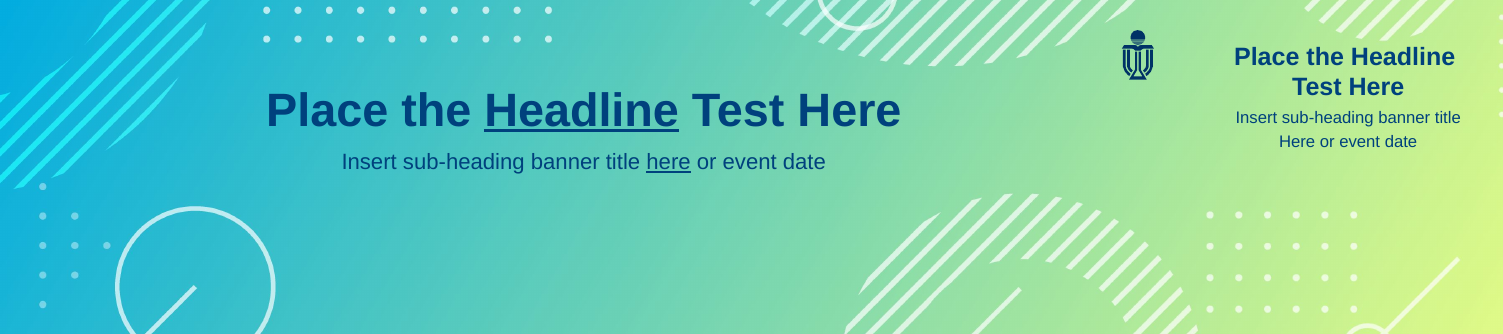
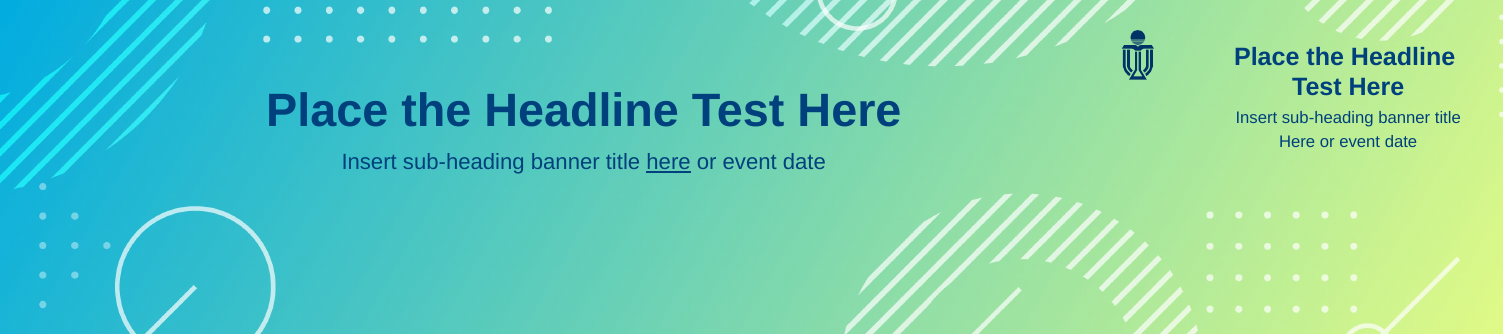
Headline underline: present -> none (582, 111)
